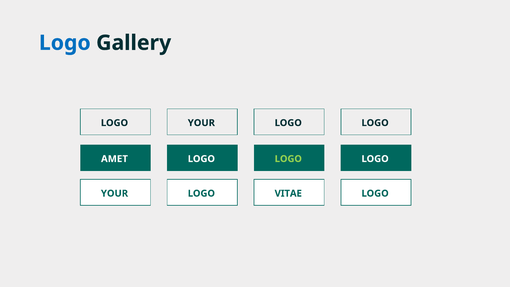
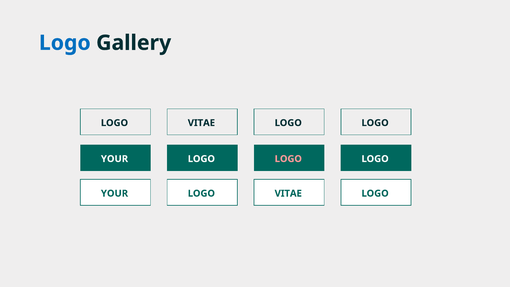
YOUR: YOUR -> VITAE (201, 123)
AMET: AMET -> YOUR (114, 159)
LOGO colour: light green -> pink (288, 159)
